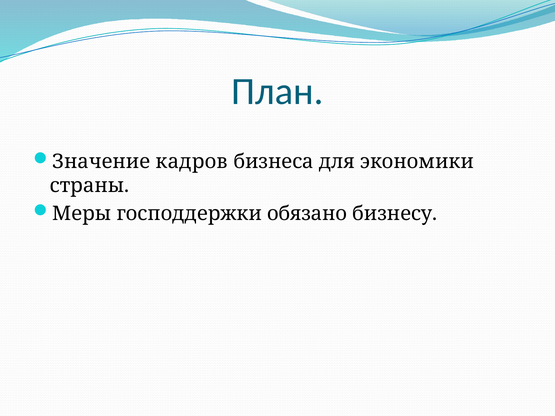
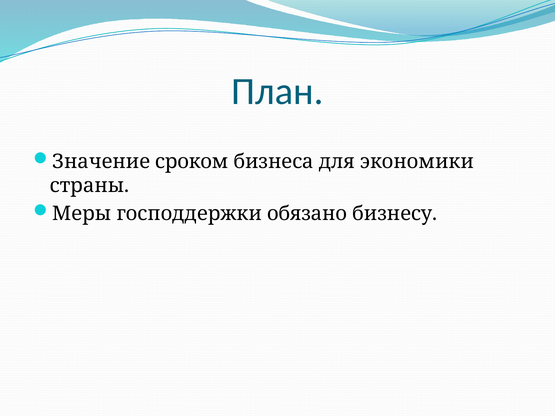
кадров: кадров -> сроком (192, 162)
